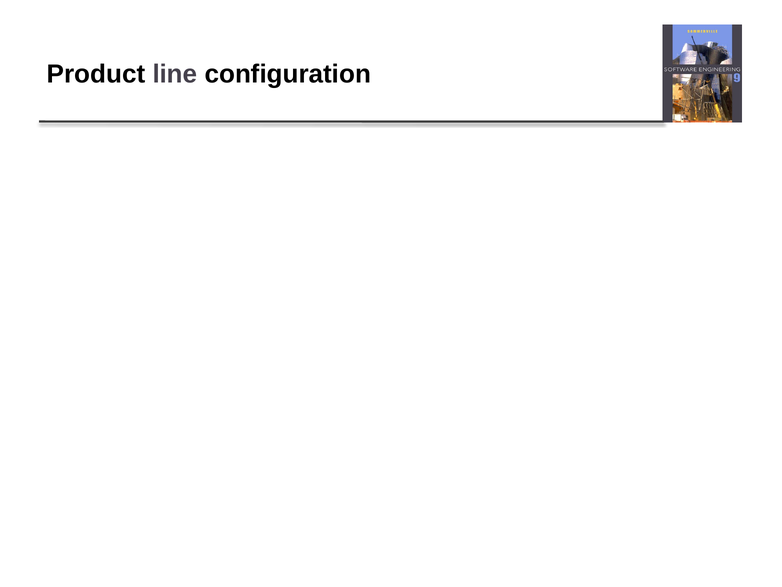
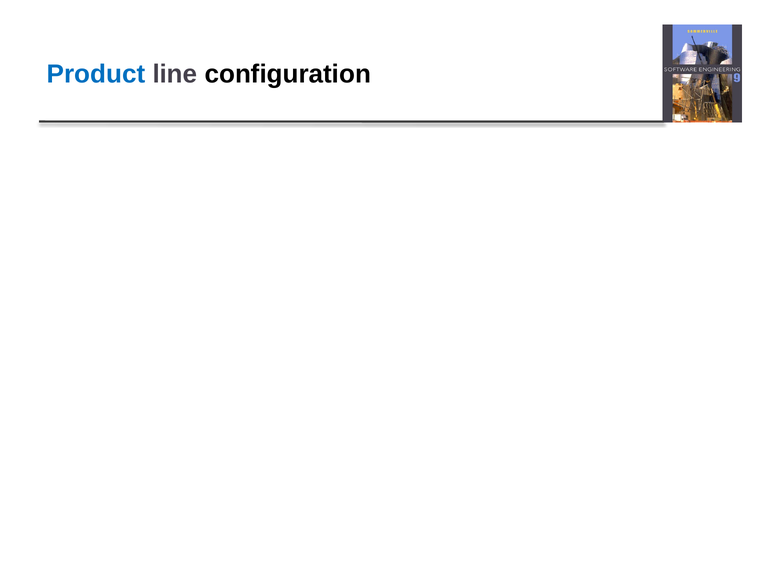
Product colour: black -> blue (96, 74)
